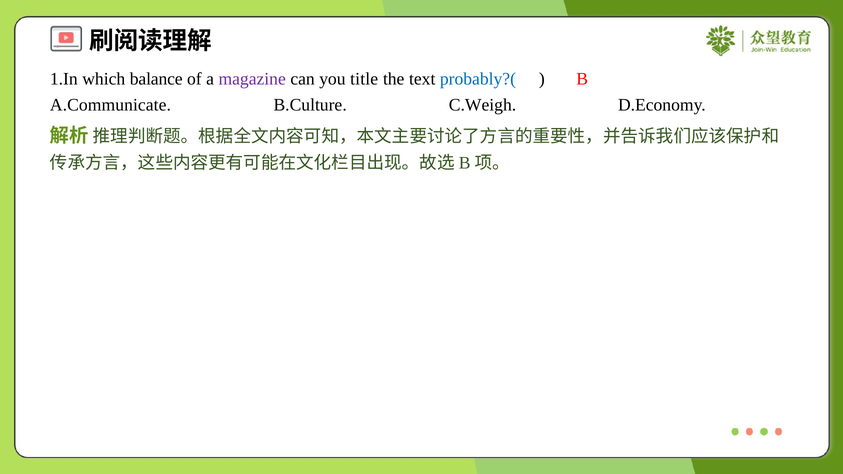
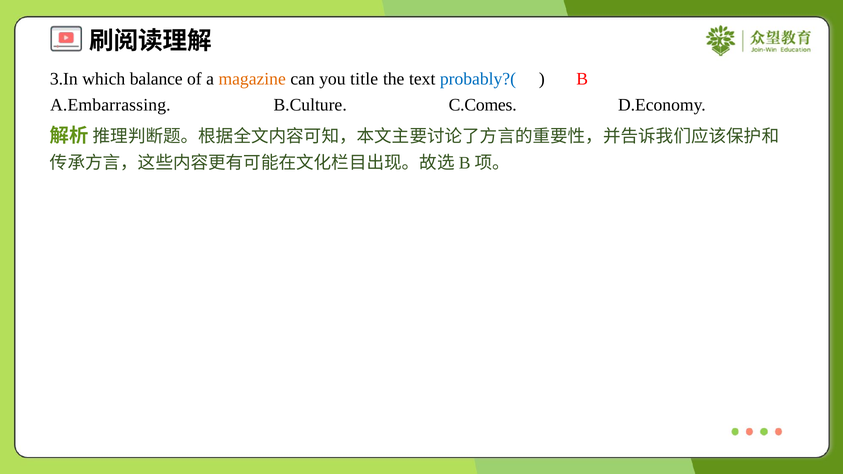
1.In: 1.In -> 3.In (64, 79)
magazine colour: purple -> orange (252, 79)
A.Communicate: A.Communicate -> A.Embarrassing (110, 105)
C.Weigh: C.Weigh -> C.Comes (483, 105)
